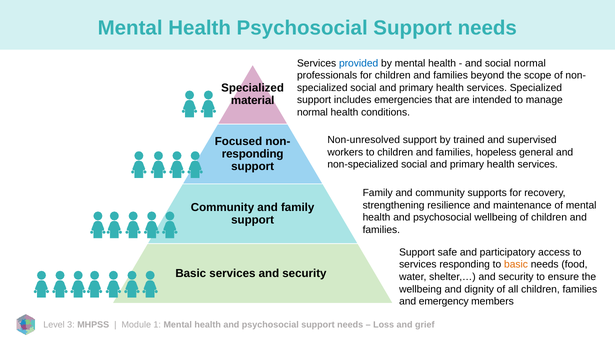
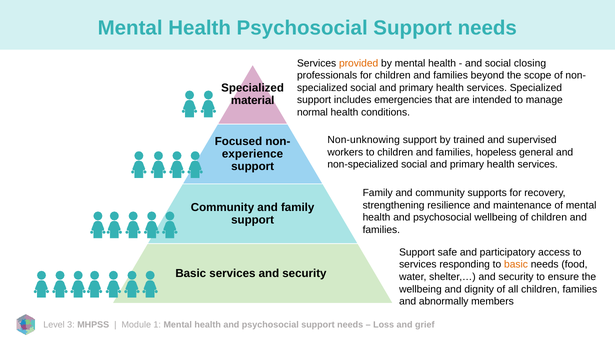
provided colour: blue -> orange (359, 63)
social normal: normal -> closing (530, 63)
Non-unresolved: Non-unresolved -> Non-unknowing (364, 140)
responding: responding -> experience (253, 154)
emergency: emergency -> abnormally (444, 301)
